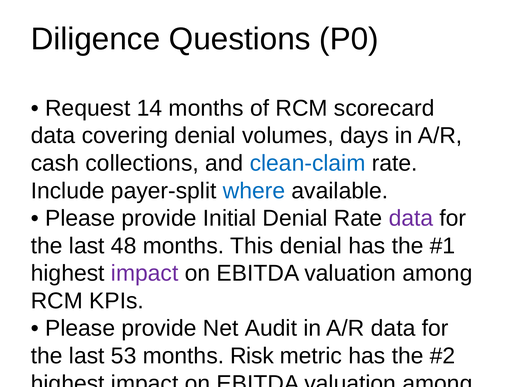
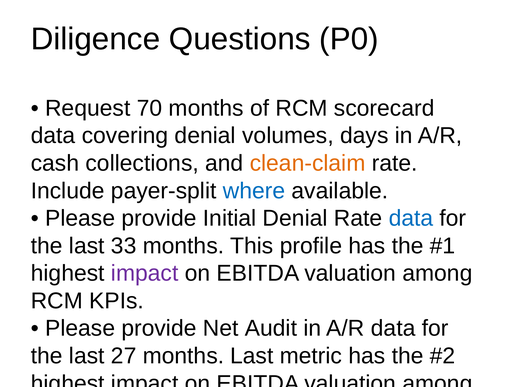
14: 14 -> 70 (150, 108)
clean-claim colour: blue -> orange (308, 163)
data colour: purple -> blue (411, 218)
48: 48 -> 33 (124, 245)
This denial: denial -> profile (311, 245)
53: 53 -> 27 (124, 355)
months Risk: Risk -> Last (252, 355)
